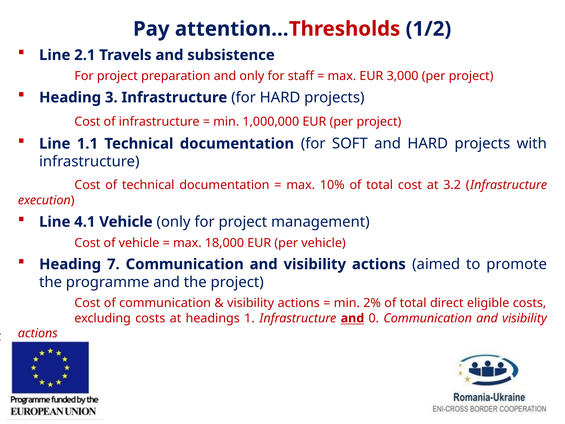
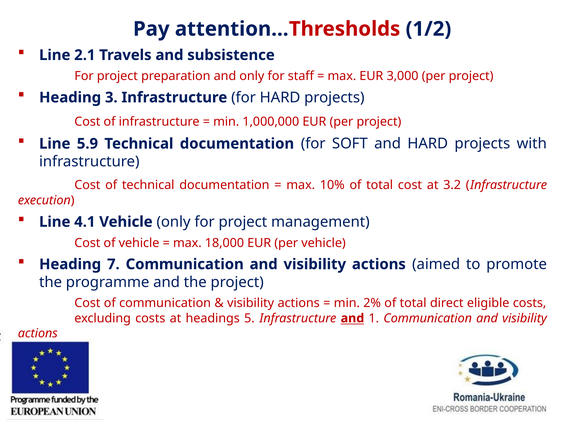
1.1: 1.1 -> 5.9 (87, 144)
1: 1 -> 5 (249, 318)
0: 0 -> 1 (374, 318)
